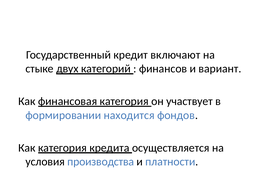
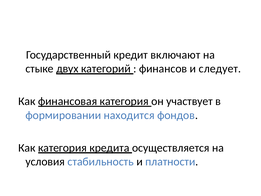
вариант: вариант -> следует (220, 69)
производства: производства -> стабильность (101, 162)
